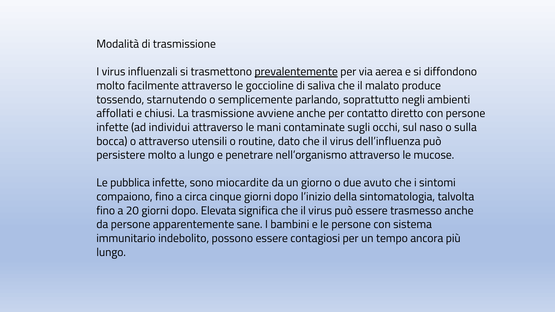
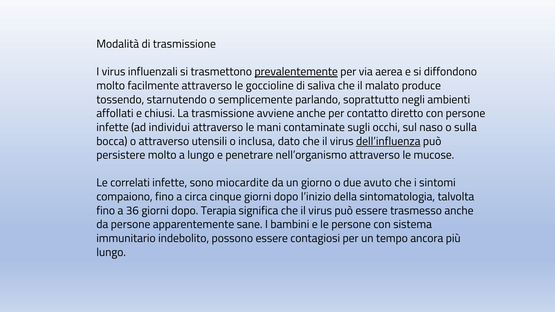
routine: routine -> inclusa (257, 141)
dell’influenza underline: none -> present (388, 141)
pubblica: pubblica -> correlati (130, 183)
20: 20 -> 36 (132, 211)
Elevata: Elevata -> Terapia (218, 211)
